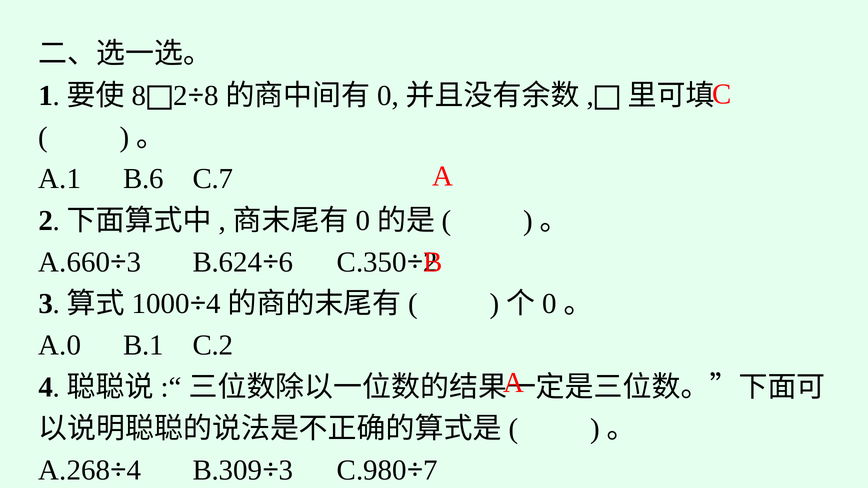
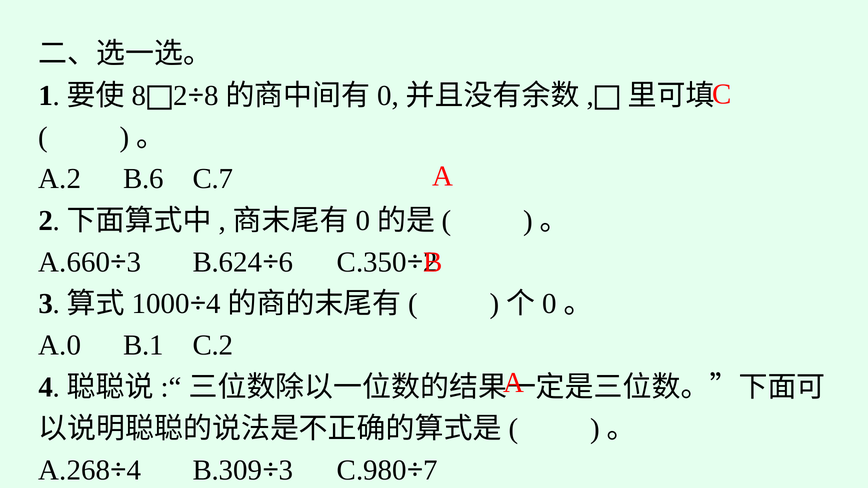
A.1: A.1 -> A.2 (60, 179)
